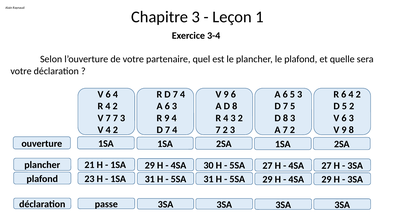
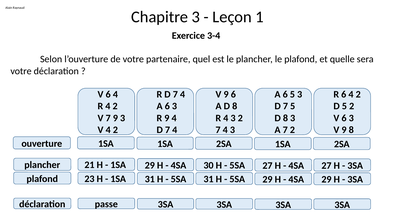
7 7: 7 -> 9 (115, 118)
2: 2 -> 4 (225, 130)
